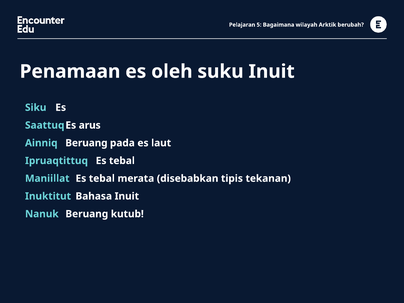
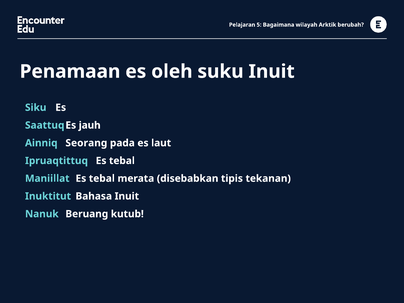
arus: arus -> jauh (90, 125)
Ainniq Beruang: Beruang -> Seorang (86, 143)
